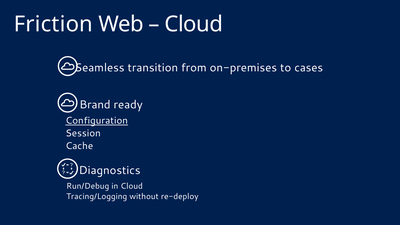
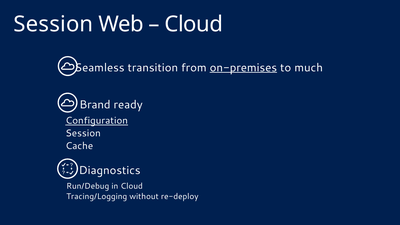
Friction: Friction -> Session (53, 24)
on-premises underline: none -> present (243, 68)
cases: cases -> much (309, 68)
